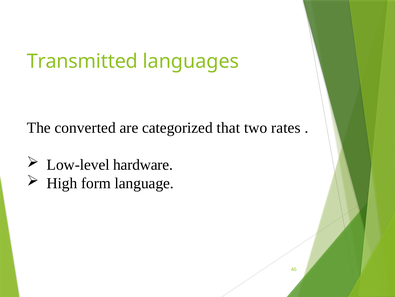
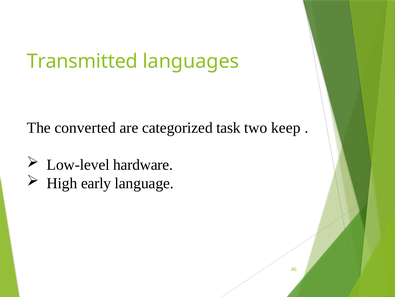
that: that -> task (229, 127)
rates: rates -> keep (286, 127)
form: form -> early (96, 183)
